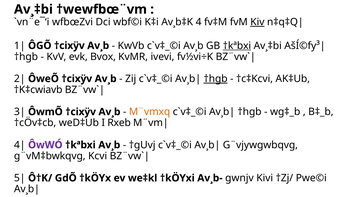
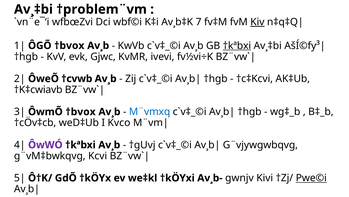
†wewfbœ¨vm: †wewfbœ¨vm -> †problem¨vm (102, 9)
4: 4 -> 7 (199, 22)
ÔGÕ †cixÿv: †cixÿv -> †bvox (69, 45)
Bvox: Bvox -> Gjwc (103, 56)
ÔweÕ †cixÿv: †cixÿv -> †cvwb (77, 78)
†hgb underline: present -> none (216, 78)
ÔwmÕ †cixÿv: †cixÿv -> †bvox (81, 111)
M¨vmxq colour: orange -> blue (150, 111)
Rxeb: Rxeb -> Kvco (119, 122)
Pwe©i underline: none -> present (311, 177)
